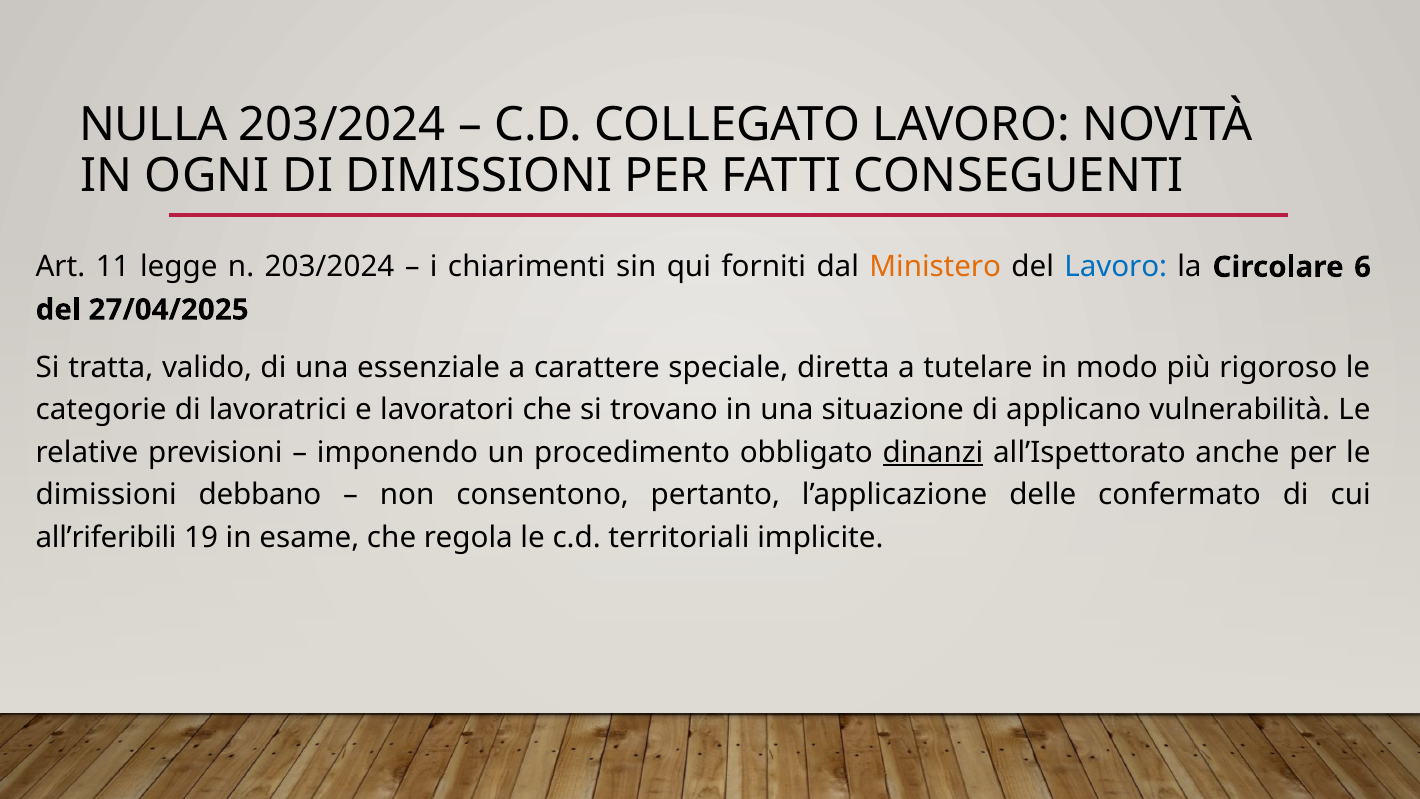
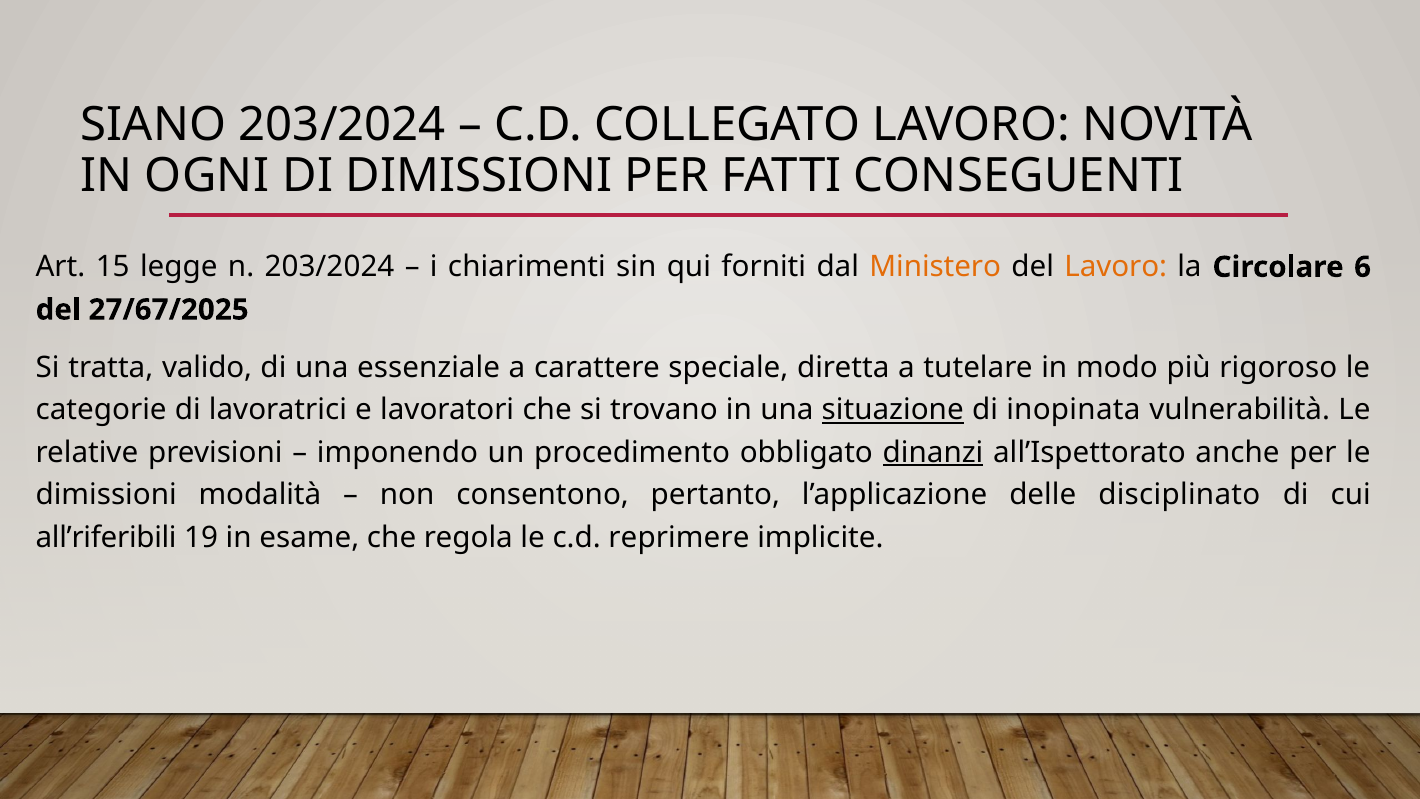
NULLA: NULLA -> SIANO (153, 124)
11: 11 -> 15 (113, 267)
Lavoro colour: blue -> orange (1116, 267)
27/04/2025: 27/04/2025 -> 27/67/2025 (169, 310)
situazione underline: none -> present (893, 410)
applicano: applicano -> inopinata (1073, 410)
debbano: debbano -> modalità (260, 495)
confermato: confermato -> disciplinato (1179, 495)
territoriali: territoriali -> reprimere (679, 538)
